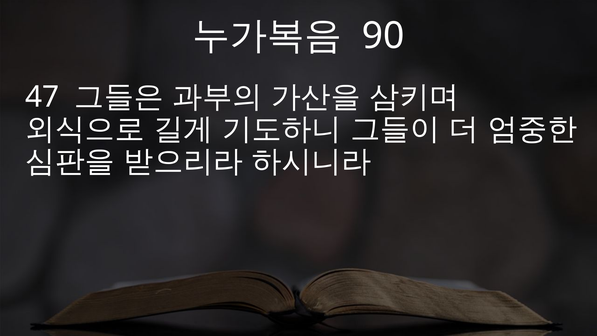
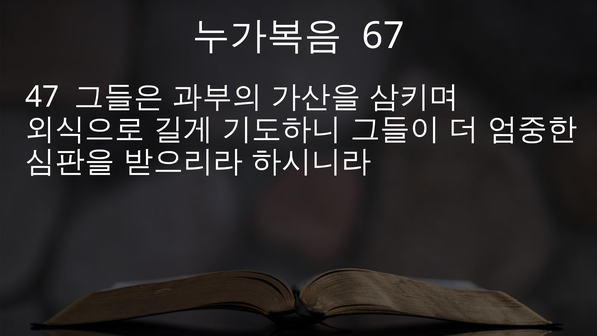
90: 90 -> 67 (383, 36)
